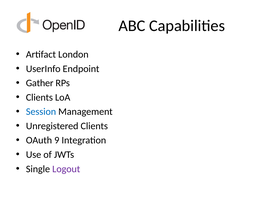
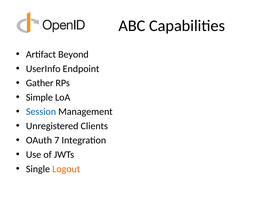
London: London -> Beyond (73, 55)
Clients: Clients -> Simple (39, 98)
9: 9 -> 7 (57, 141)
Logout colour: purple -> orange (66, 169)
